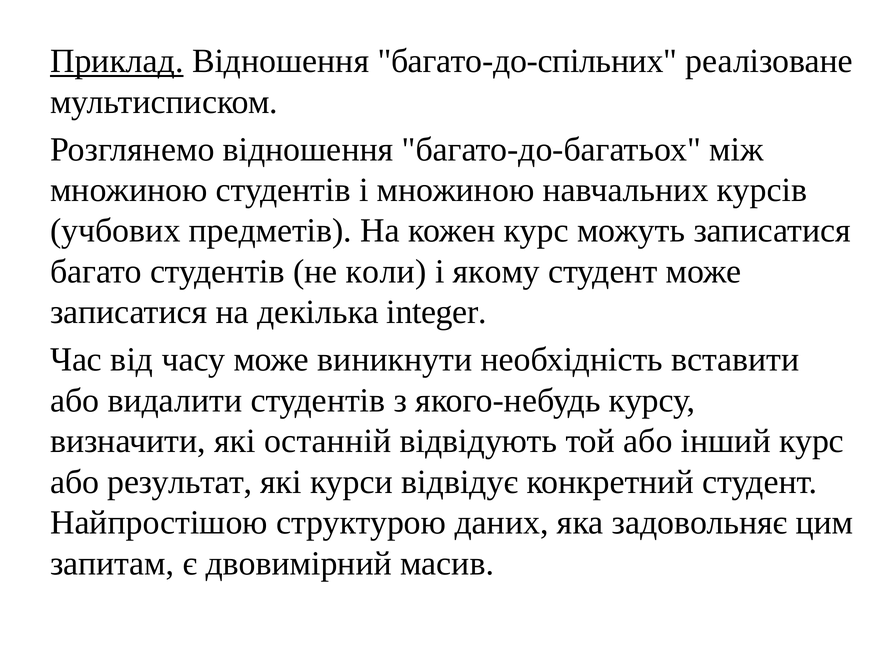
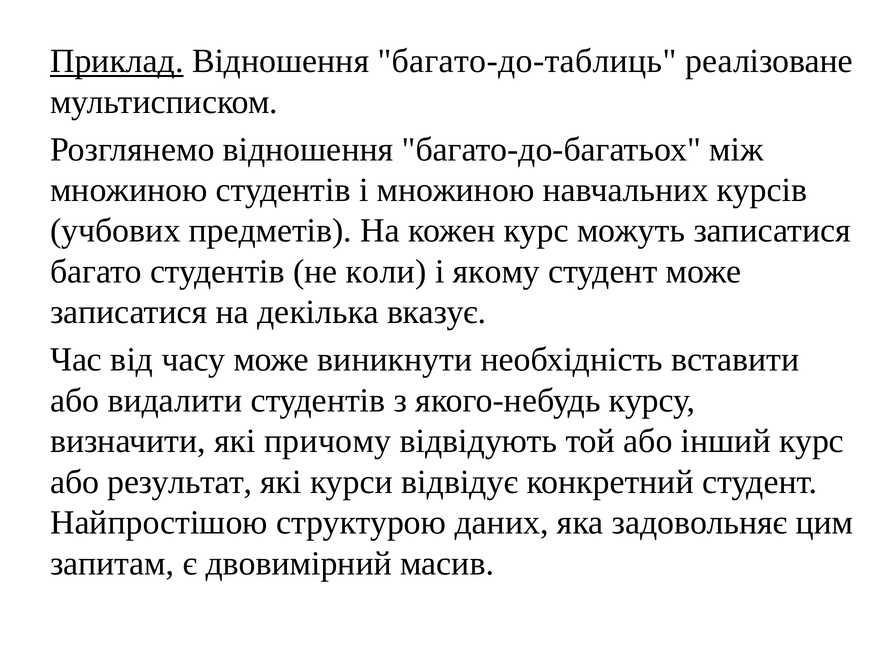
багато-до-спільних: багато-до-спільних -> багато-до-таблиць (527, 61)
integer: integer -> вказує (437, 312)
останній: останній -> причому (328, 441)
